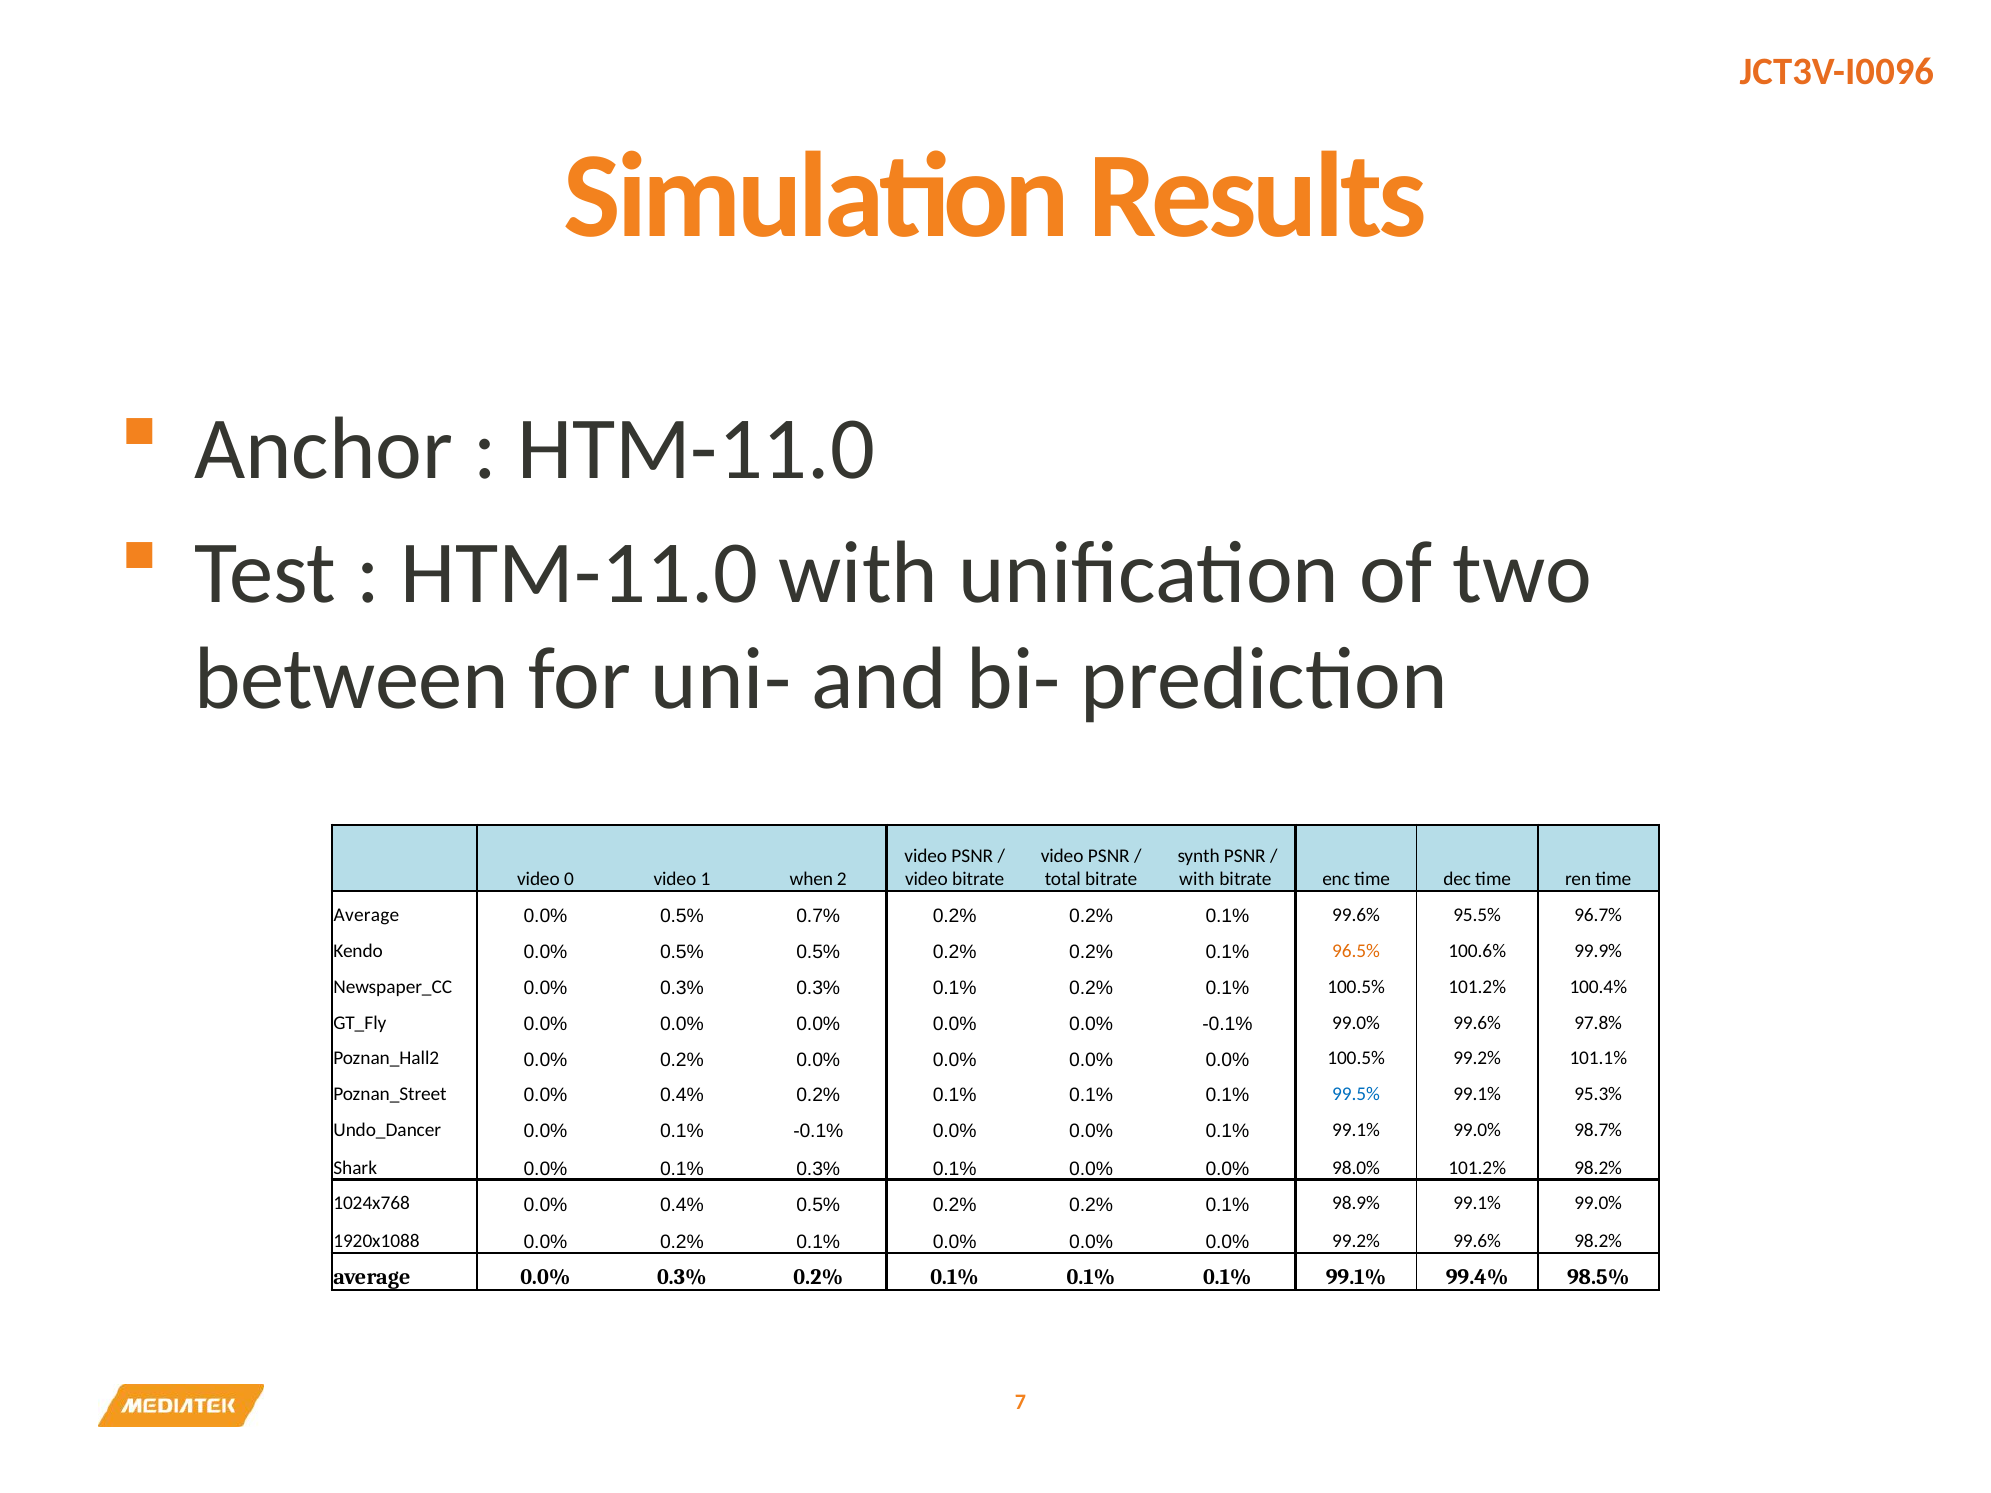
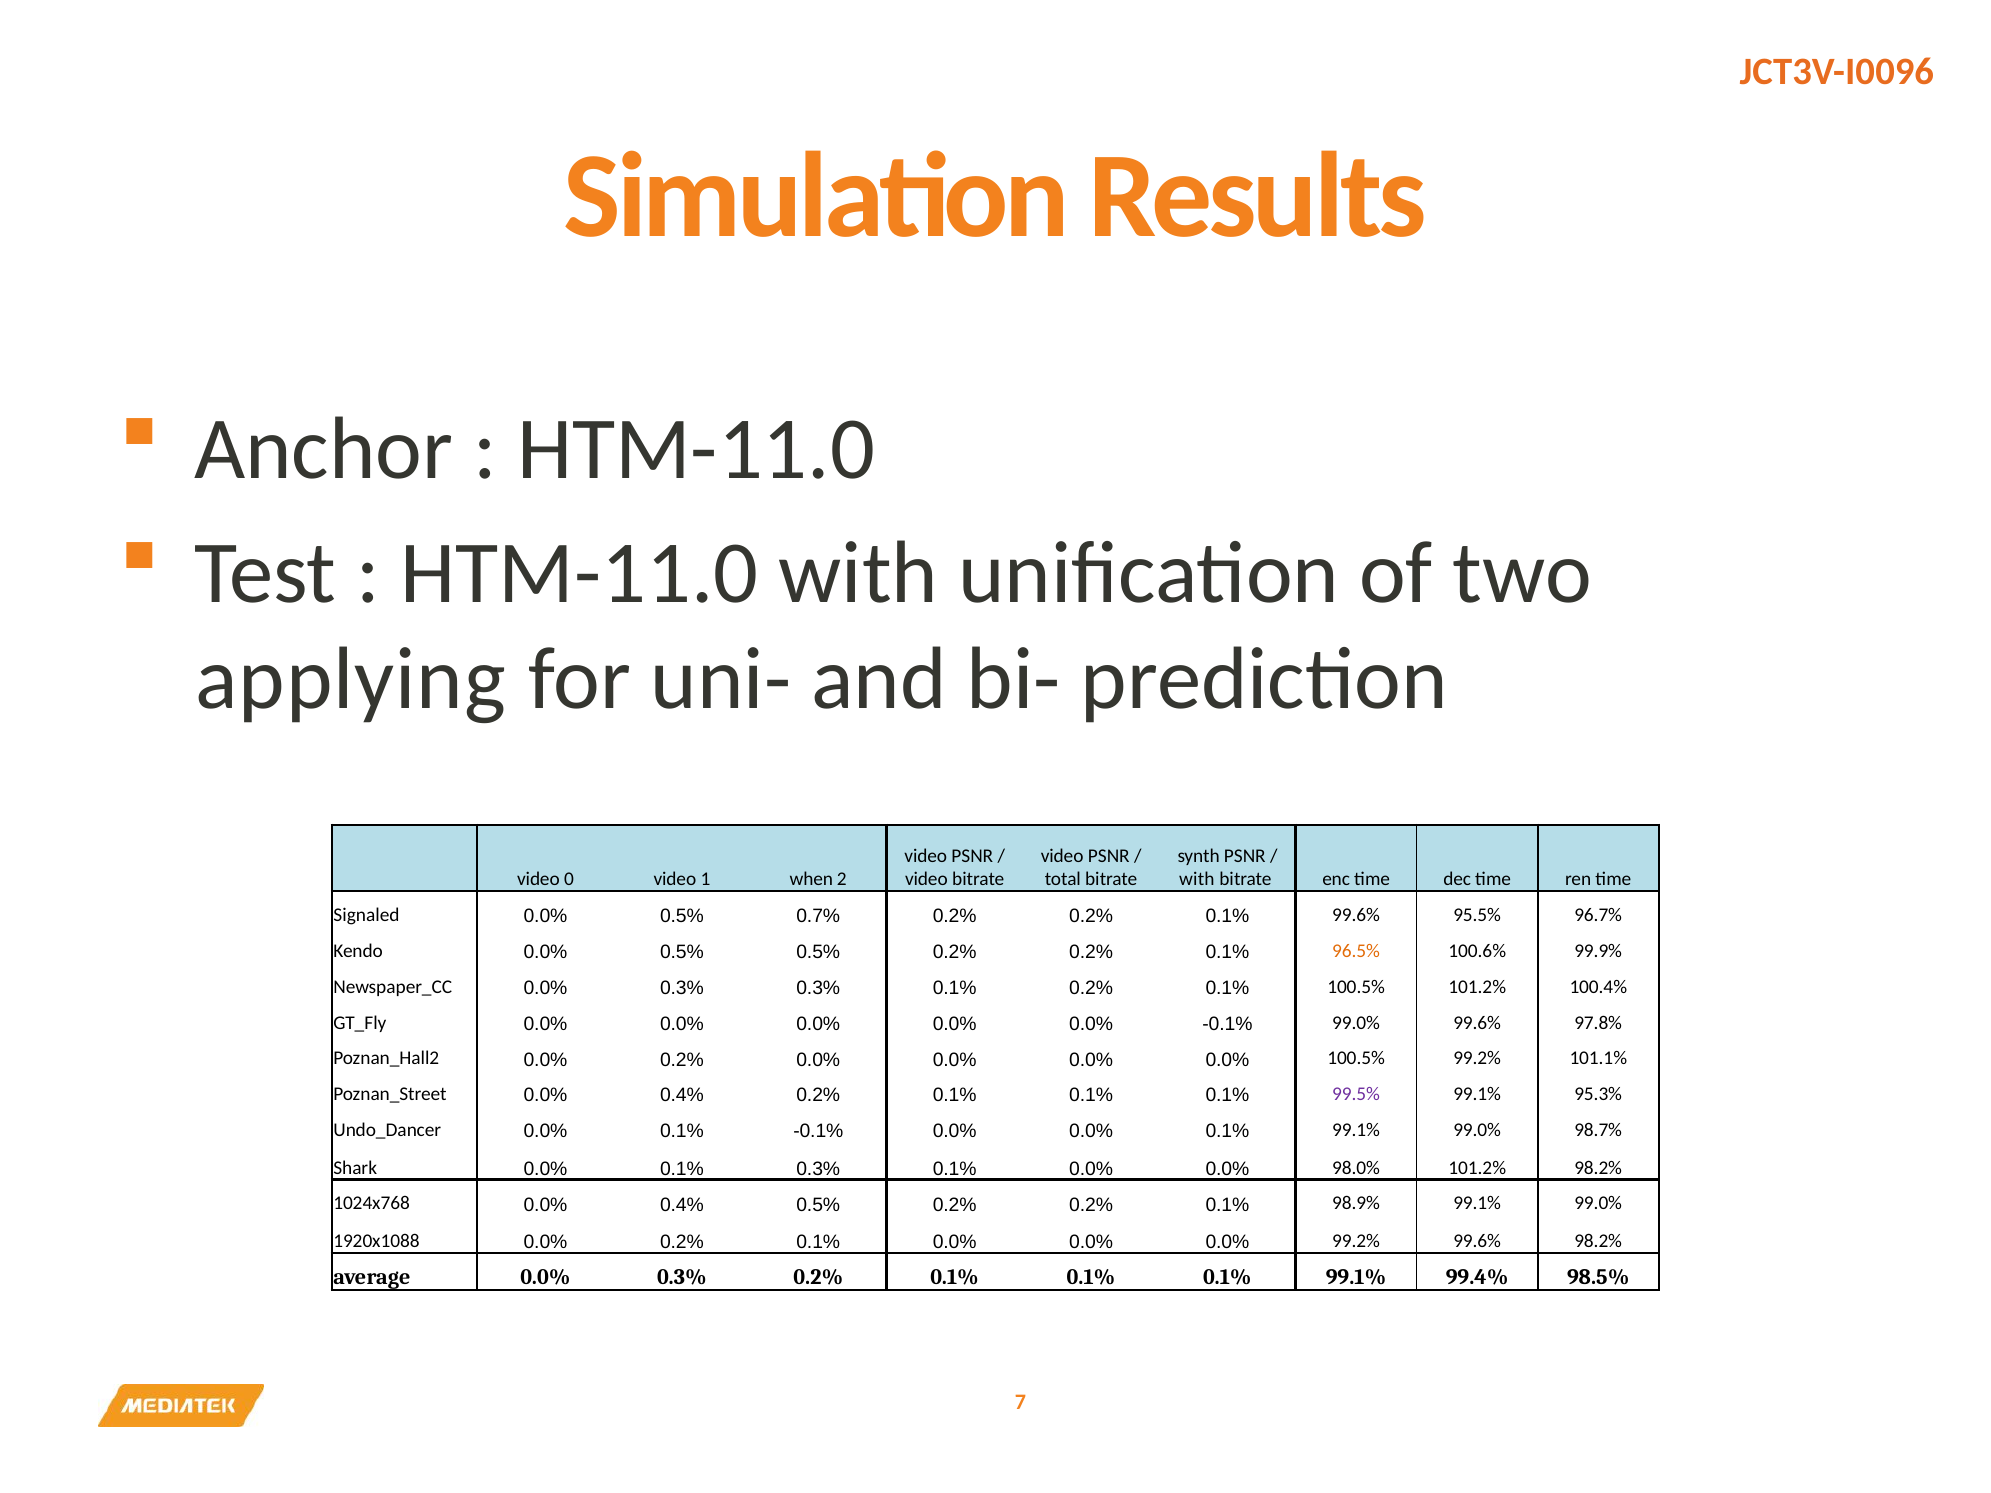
between: between -> applying (351, 679)
Average: Average -> Signaled (367, 915)
99.5% colour: blue -> purple (1356, 1094)
